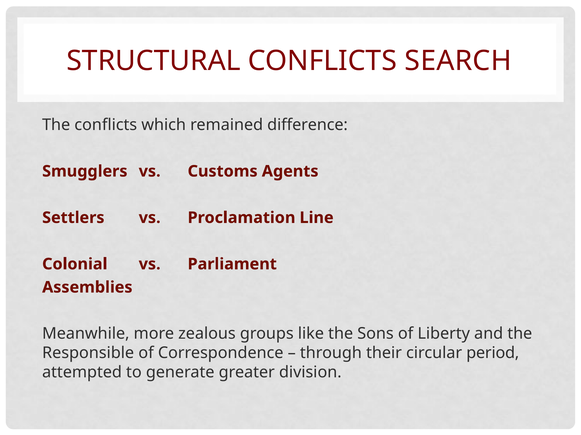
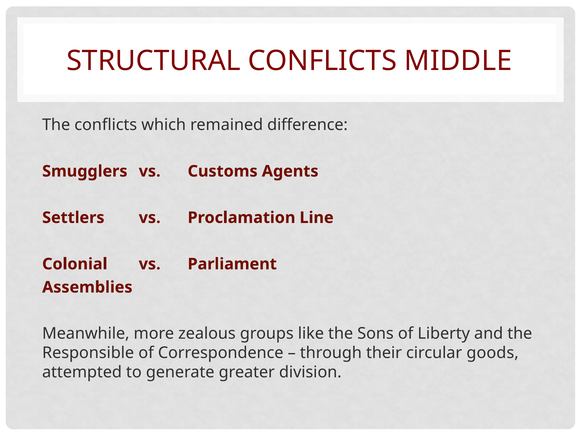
SEARCH: SEARCH -> MIDDLE (458, 61)
period: period -> goods (493, 354)
